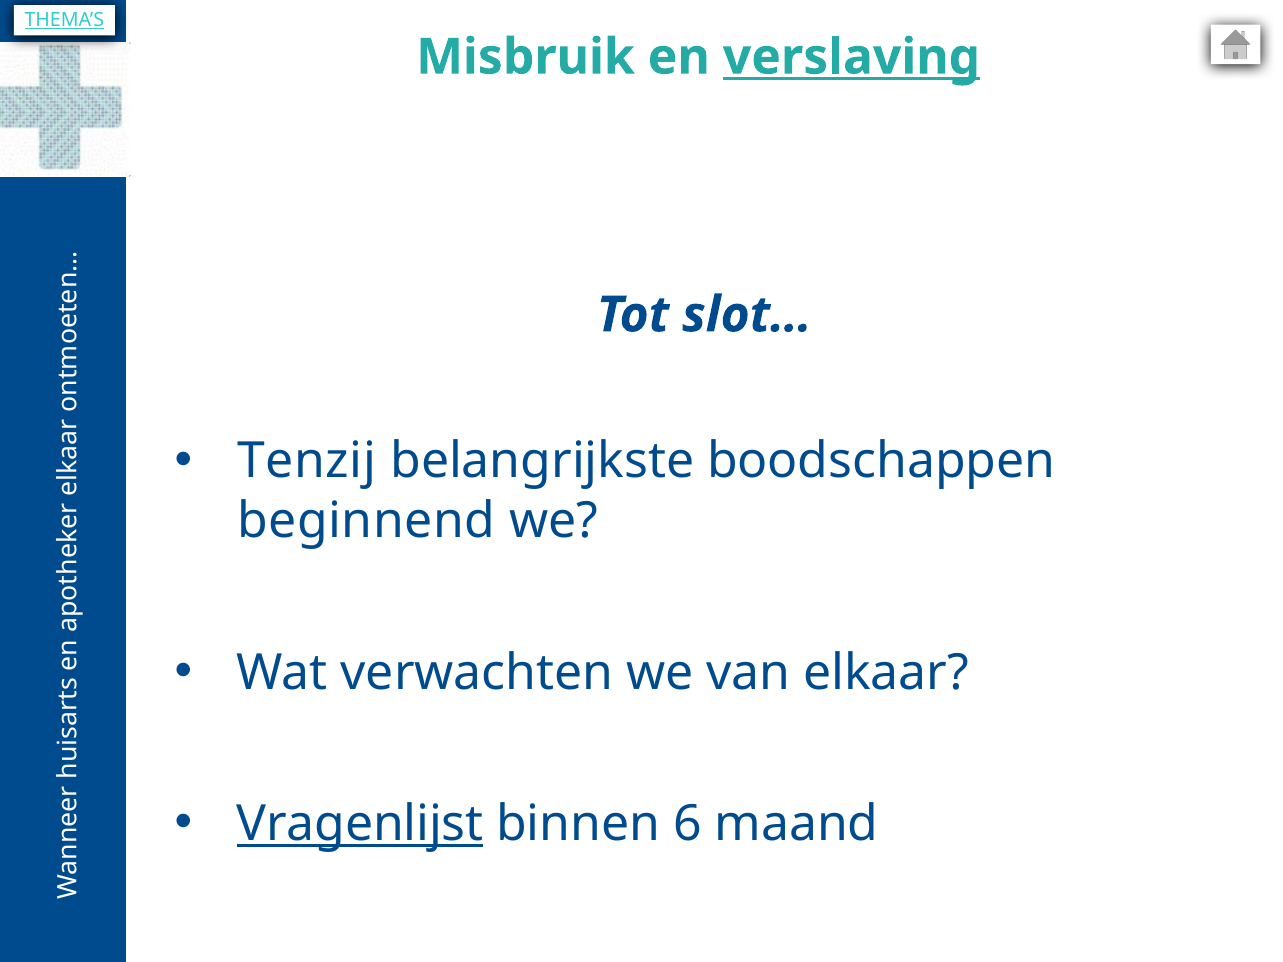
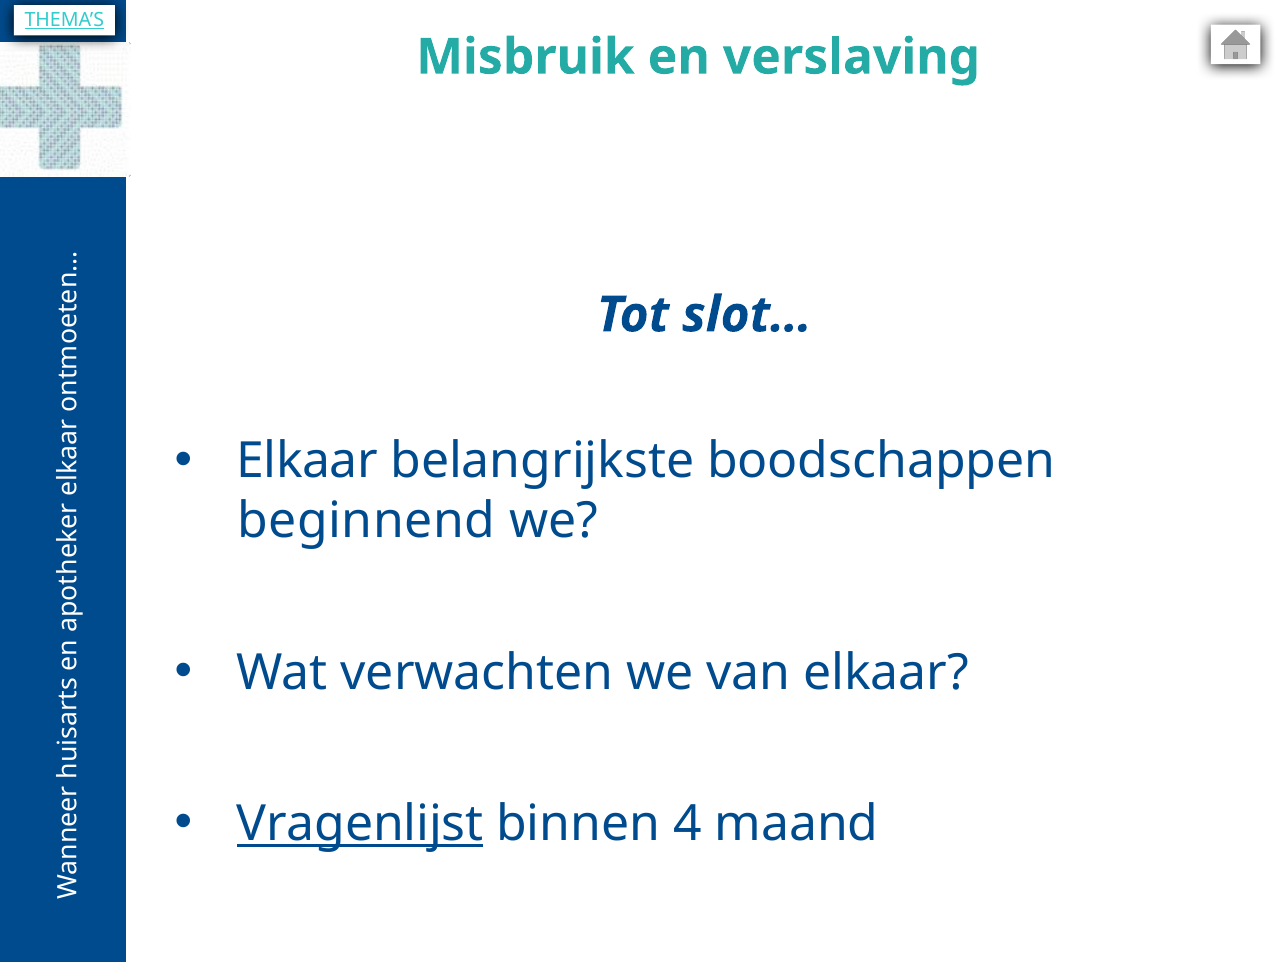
verslaving underline: present -> none (851, 57)
Tenzij: Tenzij -> Elkaar (307, 461)
6: 6 -> 4 (687, 824)
